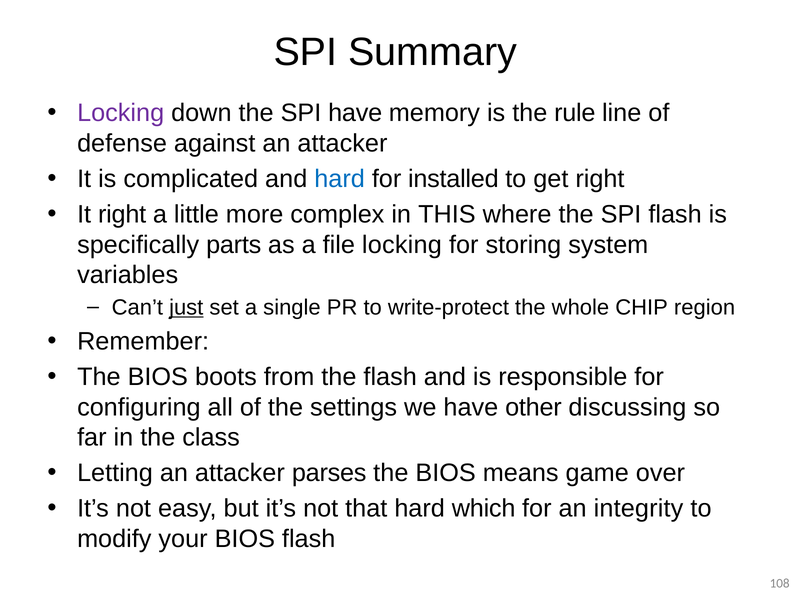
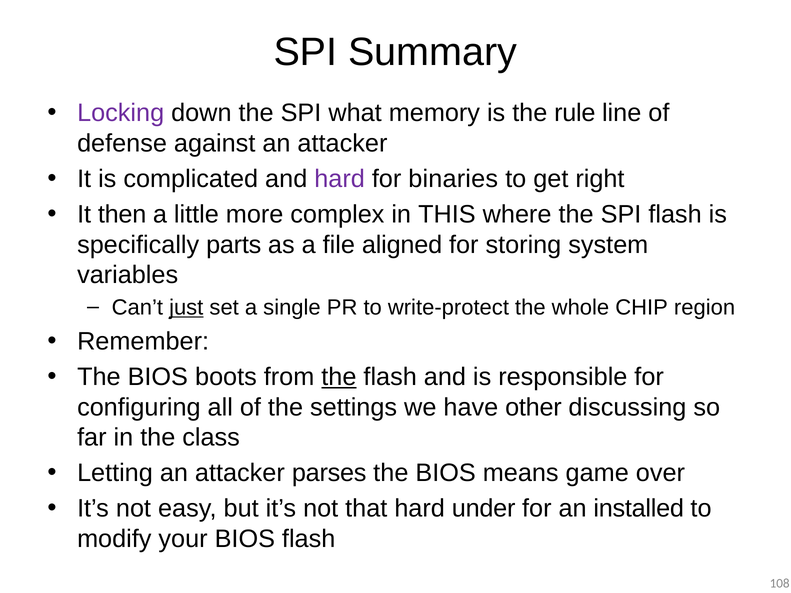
SPI have: have -> what (355, 113)
hard colour: blue -> purple (340, 179)
installed: installed -> binaries (453, 179)
It right: right -> then (122, 215)
file locking: locking -> aligned (402, 245)
the underline: none -> present (339, 377)
which: which -> under (484, 509)
integrity: integrity -> installed (639, 509)
